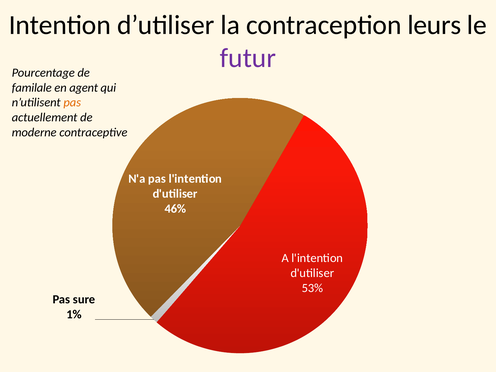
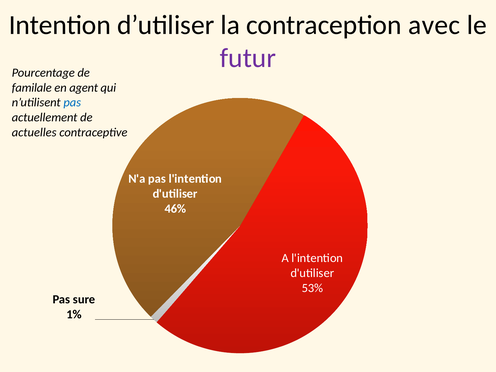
leurs: leurs -> avec (434, 25)
pas colour: orange -> blue (72, 102)
moderne: moderne -> actuelles (34, 132)
